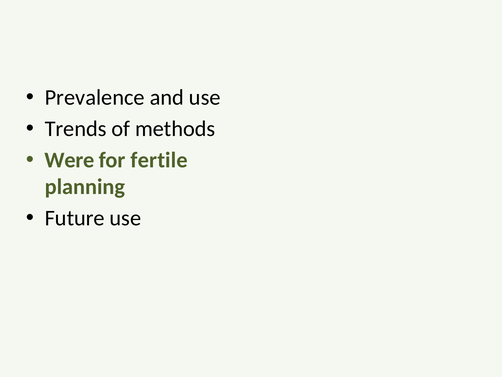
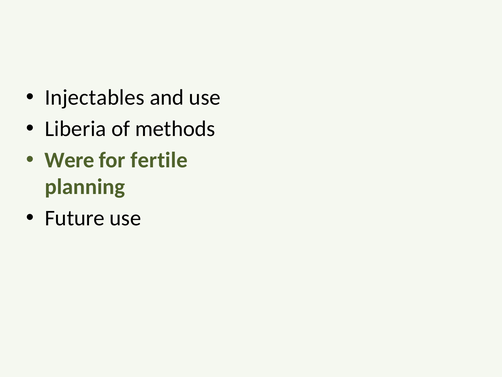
Prevalence: Prevalence -> Injectables (95, 97)
Trends: Trends -> Liberia (76, 129)
